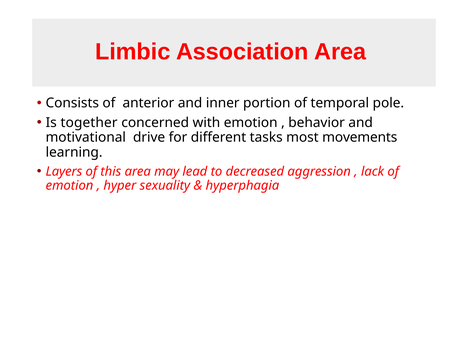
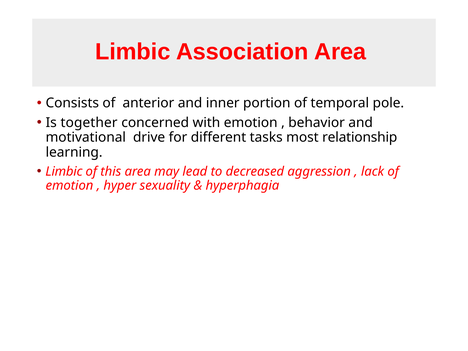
movements: movements -> relationship (360, 137)
Layers: Layers -> Limbic (64, 171)
